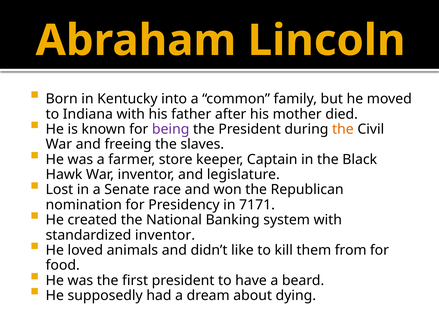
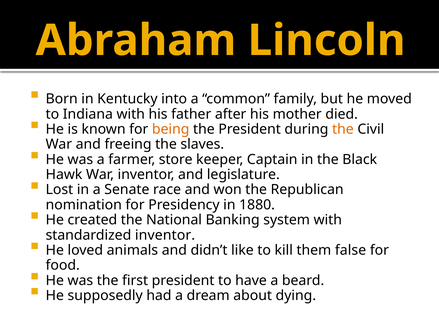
being colour: purple -> orange (171, 129)
7171: 7171 -> 1880 (257, 205)
from: from -> false (351, 250)
